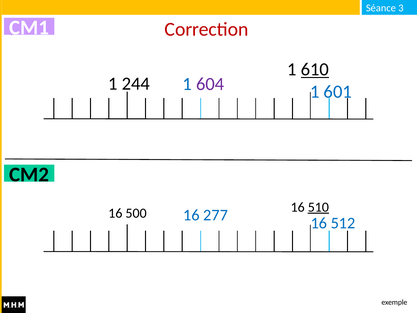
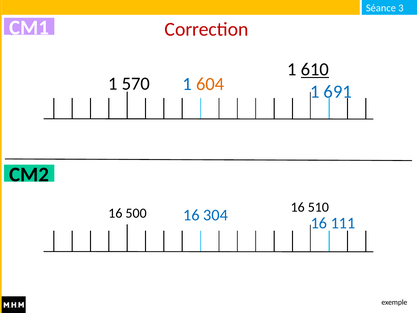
244: 244 -> 570 (136, 84)
604 colour: purple -> orange (210, 84)
601: 601 -> 691 (338, 92)
510 underline: present -> none (318, 207)
277: 277 -> 304 (216, 215)
512: 512 -> 111 (343, 223)
